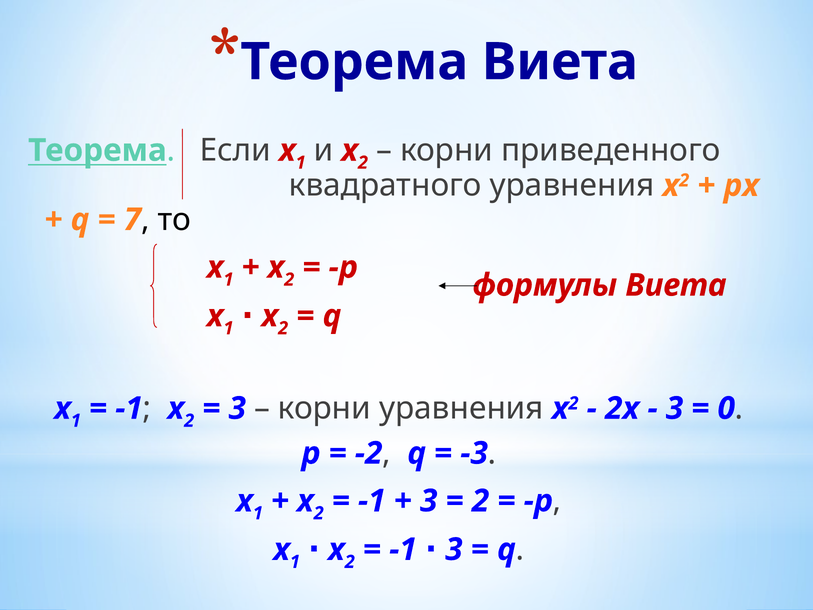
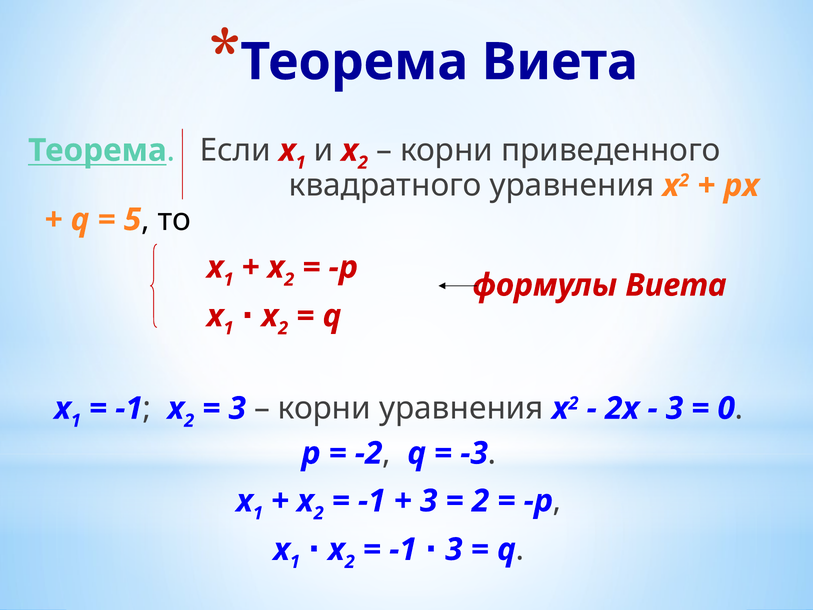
7: 7 -> 5 (132, 220)
